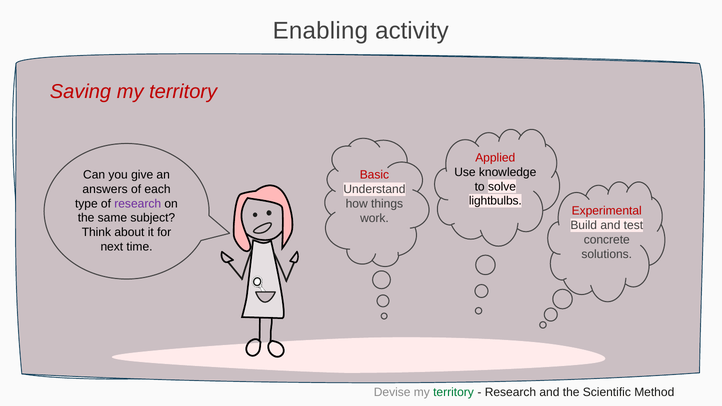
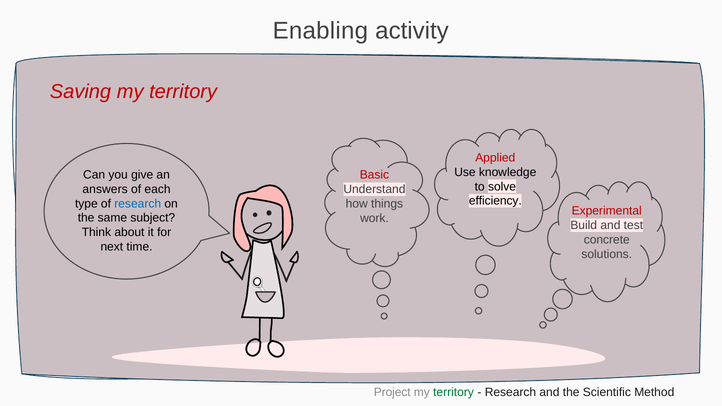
lightbulbs: lightbulbs -> efficiency (495, 201)
research colour: purple -> blue (138, 204)
Devise: Devise -> Project (392, 393)
